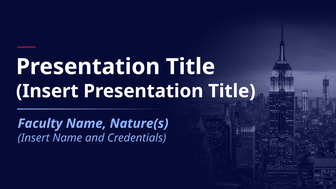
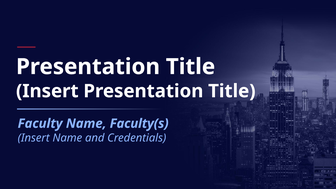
Nature(s: Nature(s -> Faculty(s (139, 124)
